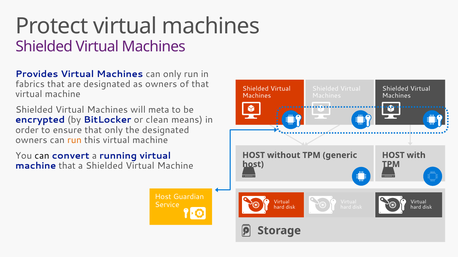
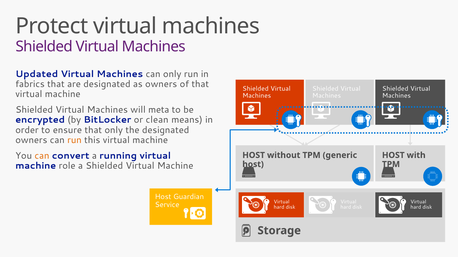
Provides: Provides -> Updated (37, 74)
can colour: black -> orange (42, 156)
machine that: that -> role (67, 166)
